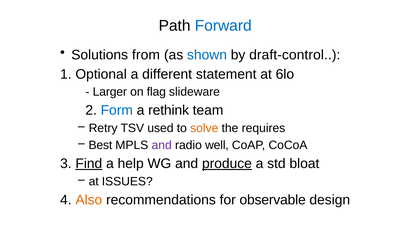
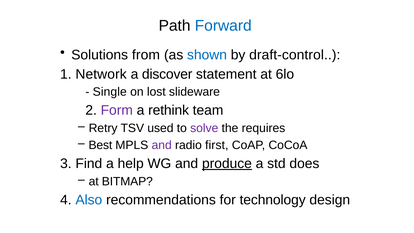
Optional: Optional -> Network (101, 74)
different: different -> discover (167, 74)
Larger: Larger -> Single (110, 92)
flag: flag -> lost (156, 92)
Form colour: blue -> purple (117, 110)
solve colour: orange -> purple (204, 128)
well: well -> first (217, 145)
Find underline: present -> none (89, 163)
bloat: bloat -> does (304, 163)
ISSUES: ISSUES -> BITMAP (127, 181)
Also colour: orange -> blue (89, 200)
observable: observable -> technology (273, 200)
